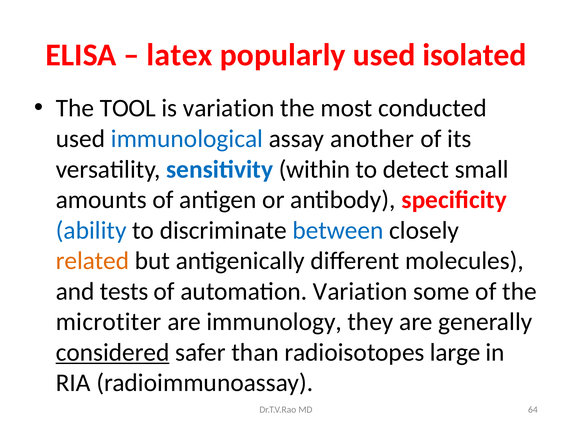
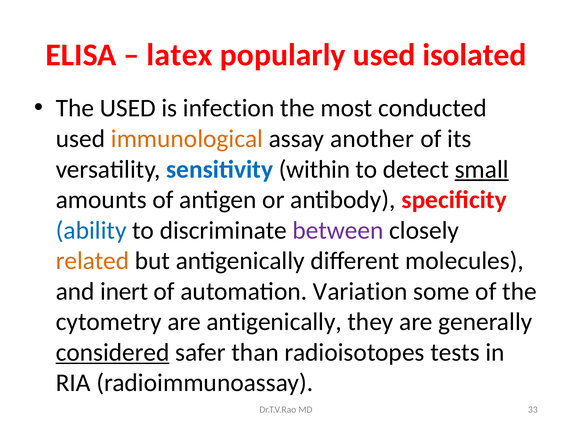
The TOOL: TOOL -> USED (128, 108)
is variation: variation -> infection (229, 108)
immunological colour: blue -> orange (187, 139)
small underline: none -> present (482, 169)
between colour: blue -> purple (338, 230)
tests: tests -> inert (124, 291)
microtiter: microtiter -> cytometry (109, 322)
are immunology: immunology -> antigenically (274, 322)
large: large -> tests (455, 352)
64: 64 -> 33 (533, 410)
